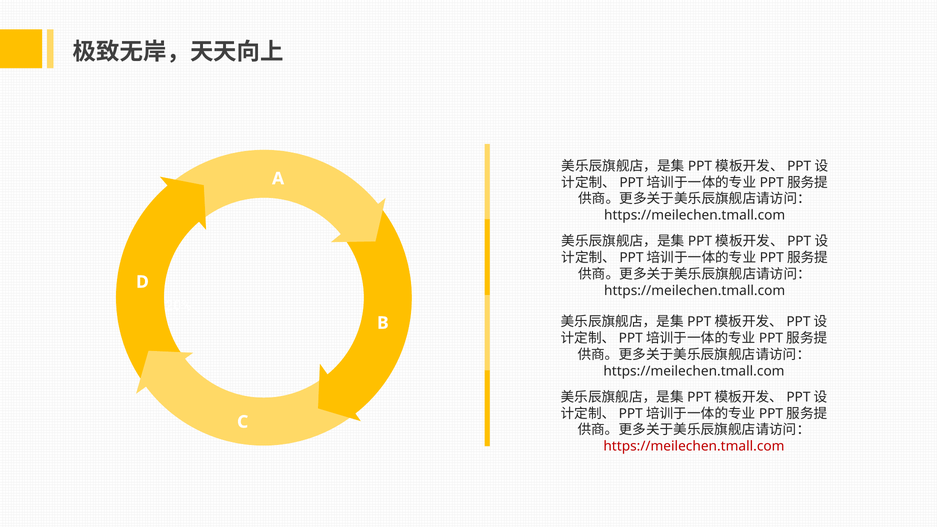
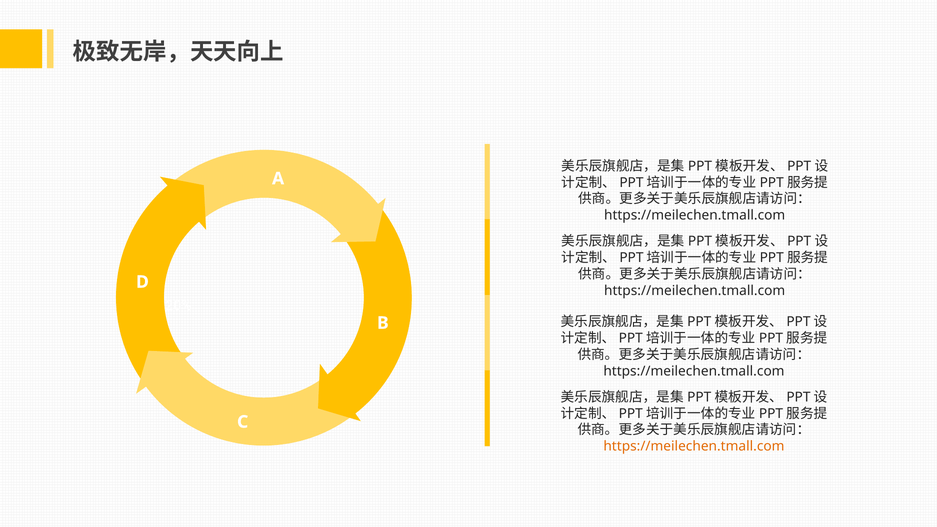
https://meilechen.tmall.com colour: red -> orange (694, 446)
